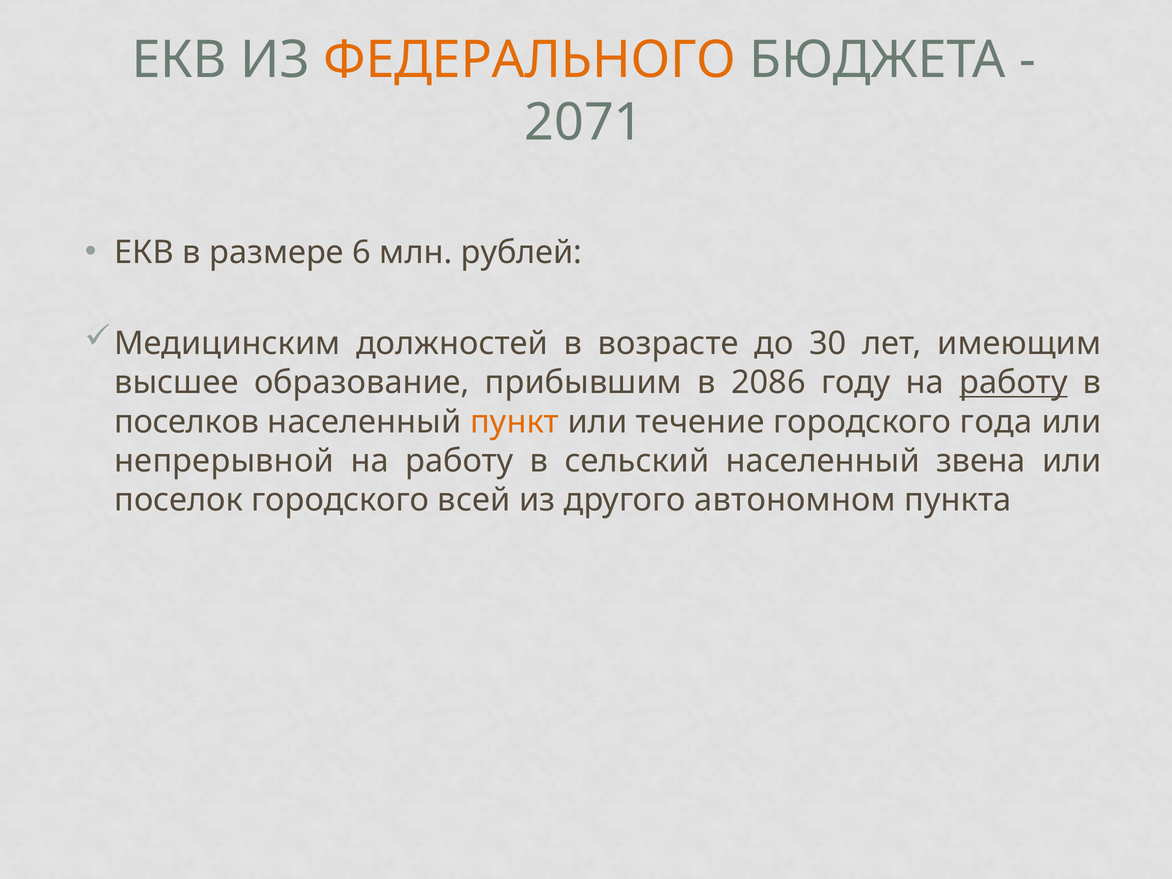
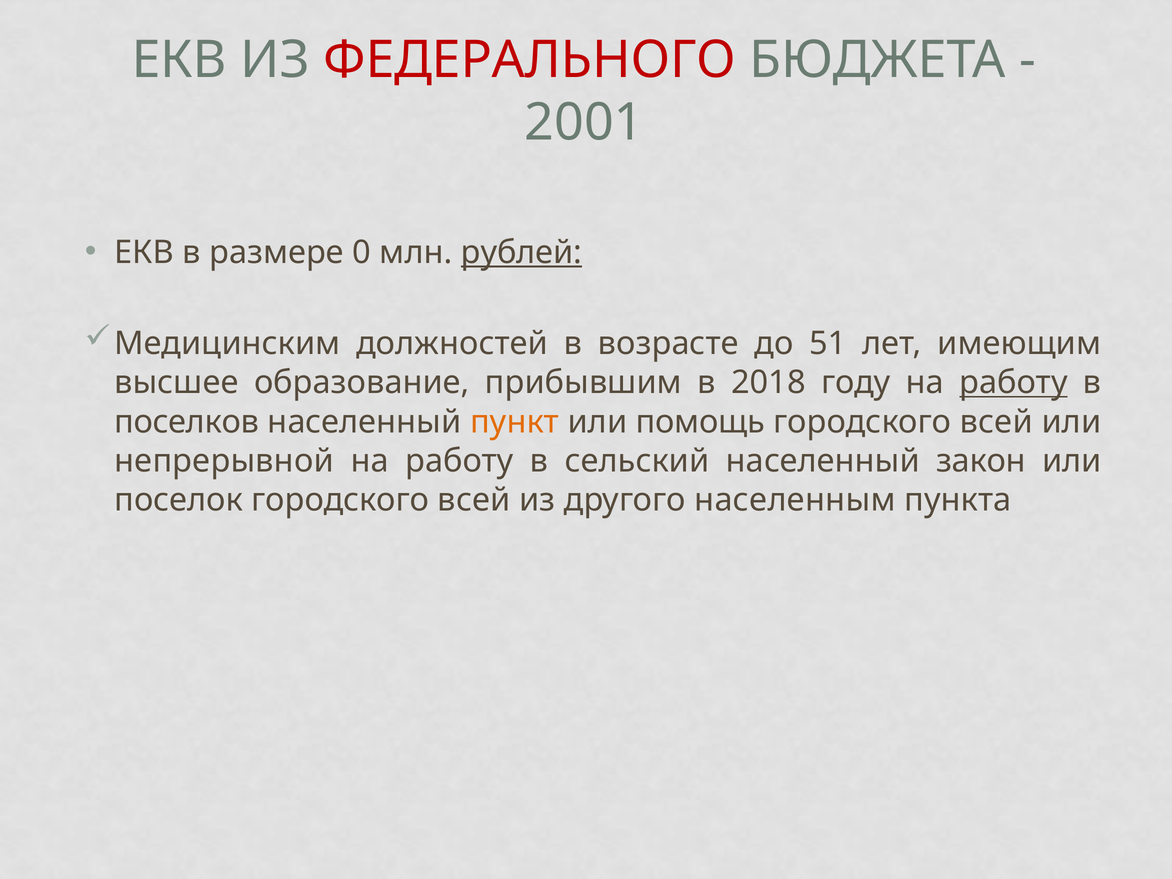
ФЕДЕРАЛЬНОГО colour: orange -> red (530, 60)
2071: 2071 -> 2001 (584, 123)
6: 6 -> 0 (362, 252)
рублей underline: none -> present (521, 252)
30: 30 -> 51 (828, 344)
2086: 2086 -> 2018 (768, 383)
течение: течение -> помощь (700, 422)
года: года -> всей (996, 422)
звена: звена -> закон (981, 461)
автономном: автономном -> населенным (795, 500)
